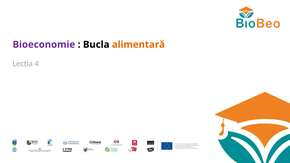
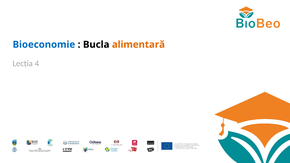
Bioeconomie colour: purple -> blue (44, 45)
